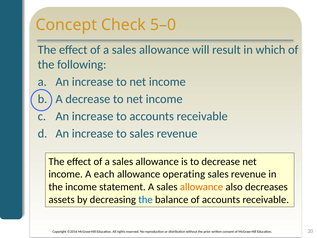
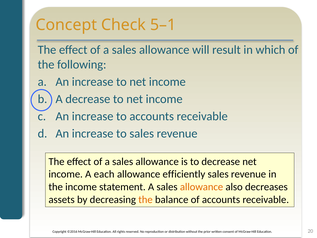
5–0: 5–0 -> 5–1 (163, 25)
operating: operating -> efficiently (184, 174)
the colour: blue -> orange (146, 199)
